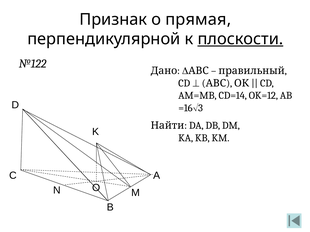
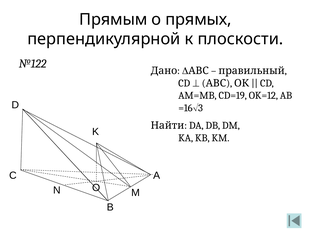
Признак: Признак -> Прямым (113, 20)
прямая: прямая -> прямых (198, 20)
плоскости underline: present -> none (240, 39)
CD=14: CD=14 -> CD=19 (233, 96)
